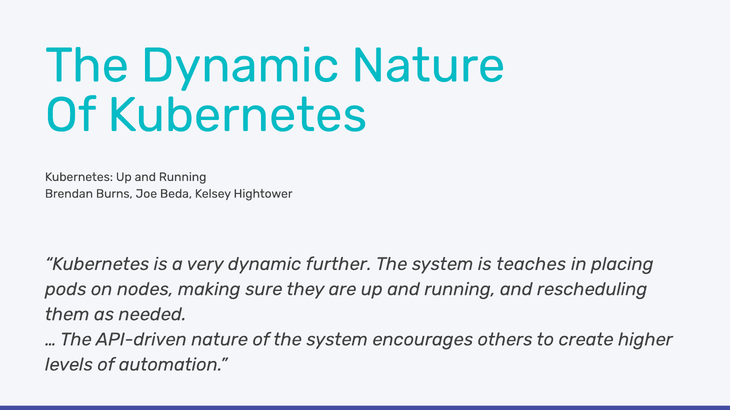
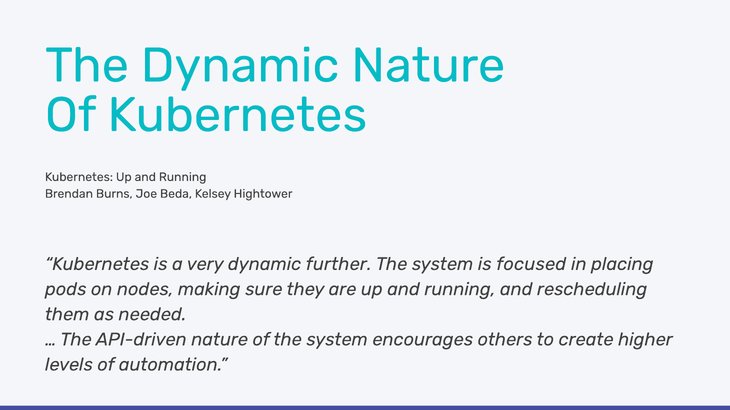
teaches: teaches -> focused (531, 264)
